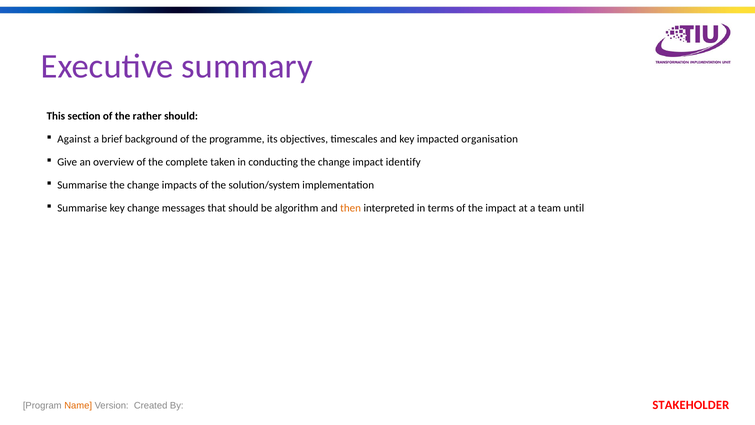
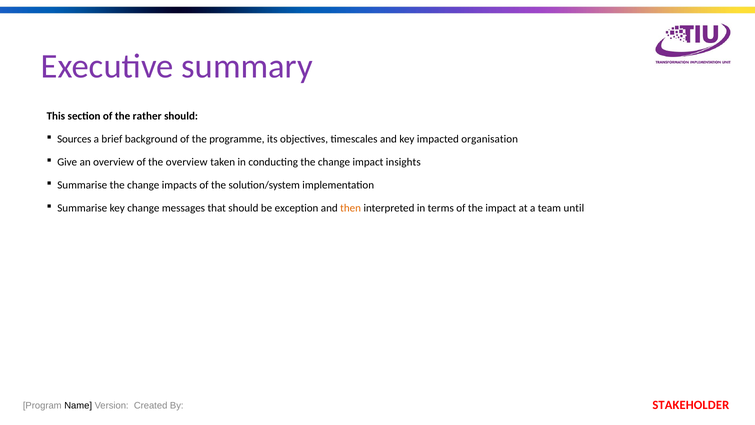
Against: Against -> Sources (74, 139)
the complete: complete -> overview (187, 162)
identify: identify -> insights (403, 162)
algorithm: algorithm -> exception (297, 208)
Name colour: orange -> black (78, 406)
